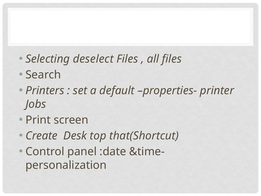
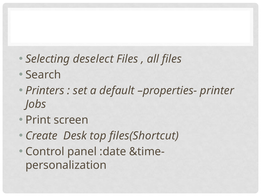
that(Shortcut: that(Shortcut -> files(Shortcut (144, 136)
